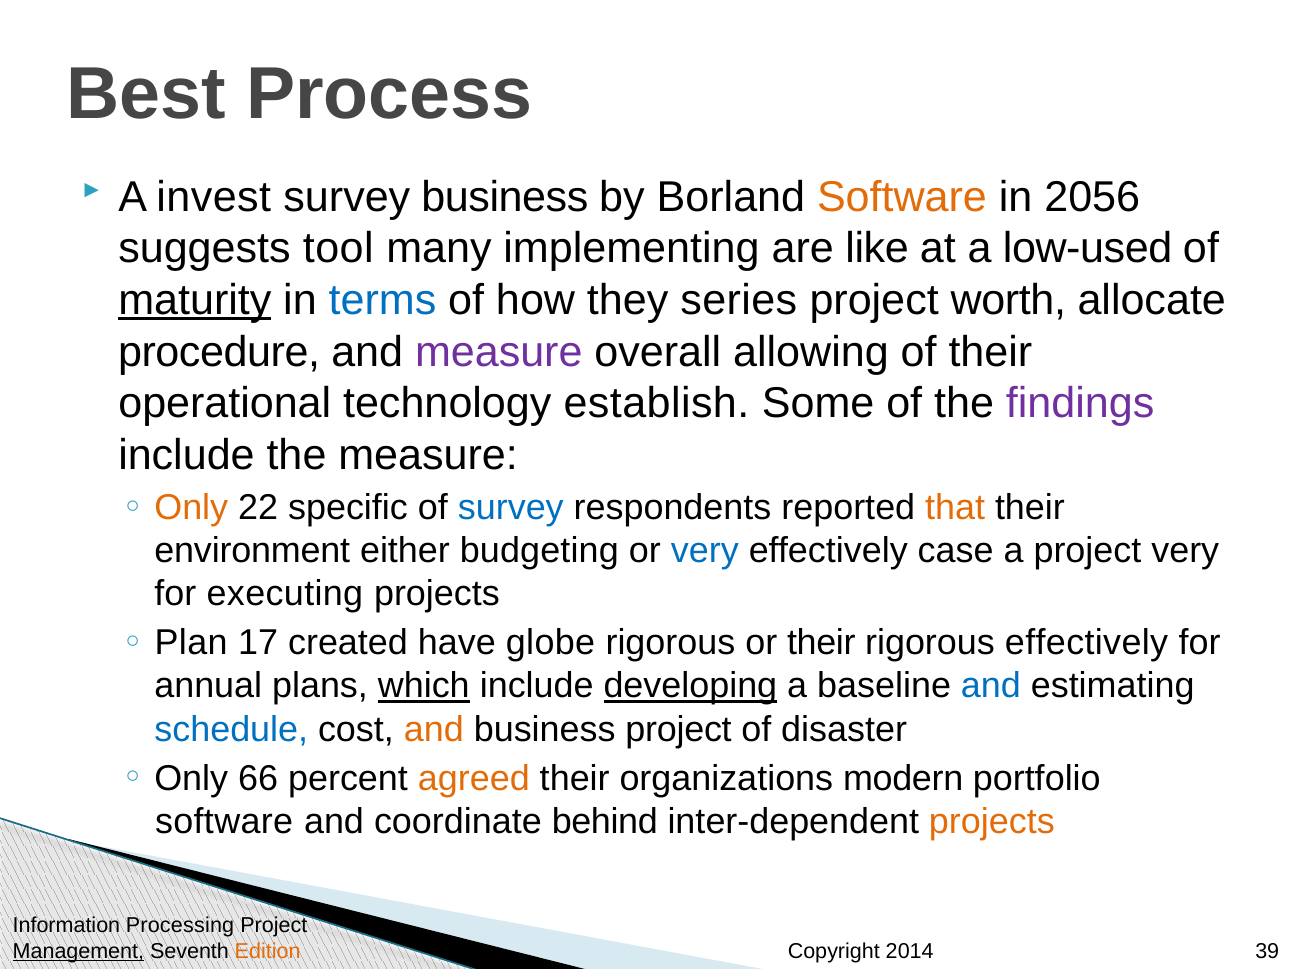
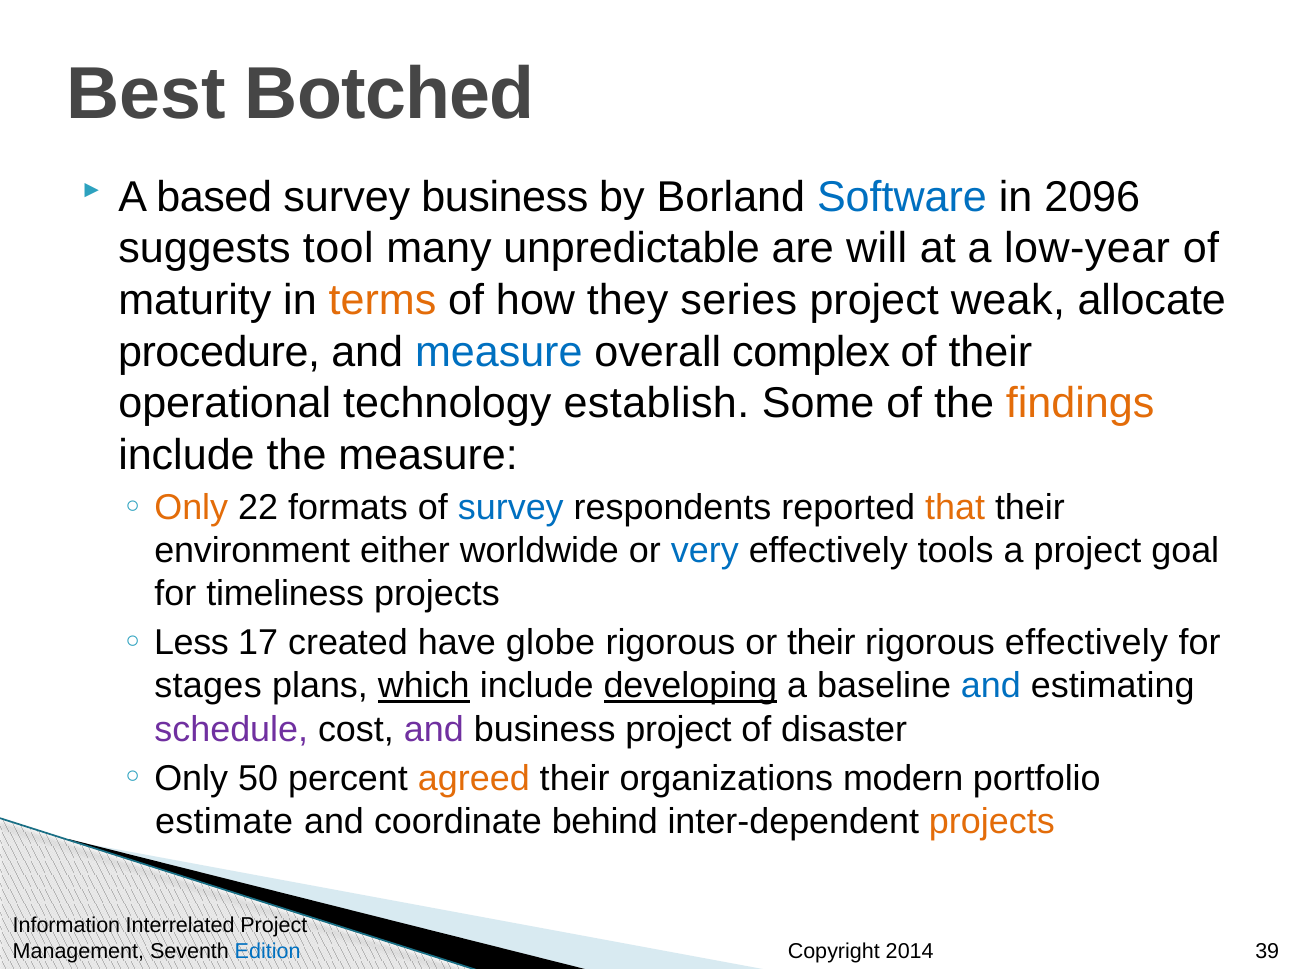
Process: Process -> Botched (390, 95)
invest: invest -> based (214, 197)
Software colour: orange -> blue (902, 197)
2056: 2056 -> 2096 (1092, 197)
implementing: implementing -> unpredictable (632, 249)
like: like -> will (877, 249)
low-used: low-used -> low-year (1087, 249)
maturity underline: present -> none (195, 300)
terms colour: blue -> orange (383, 300)
worth: worth -> weak (1008, 300)
measure colour: purple -> blue (499, 352)
allowing: allowing -> complex (811, 352)
findings colour: purple -> orange (1080, 404)
specific: specific -> formats (348, 508)
budgeting: budgeting -> worldwide (539, 551)
case: case -> tools (956, 551)
project very: very -> goal (1185, 551)
executing: executing -> timeliness (285, 594)
Plan: Plan -> Less (191, 643)
annual: annual -> stages (208, 686)
schedule colour: blue -> purple (231, 729)
and colour: orange -> purple (434, 729)
66: 66 -> 50 (258, 778)
software: software -> estimate (224, 821)
Processing: Processing -> Interrelated (180, 925)
Management underline: present -> none (78, 951)
Edition colour: orange -> blue (268, 951)
